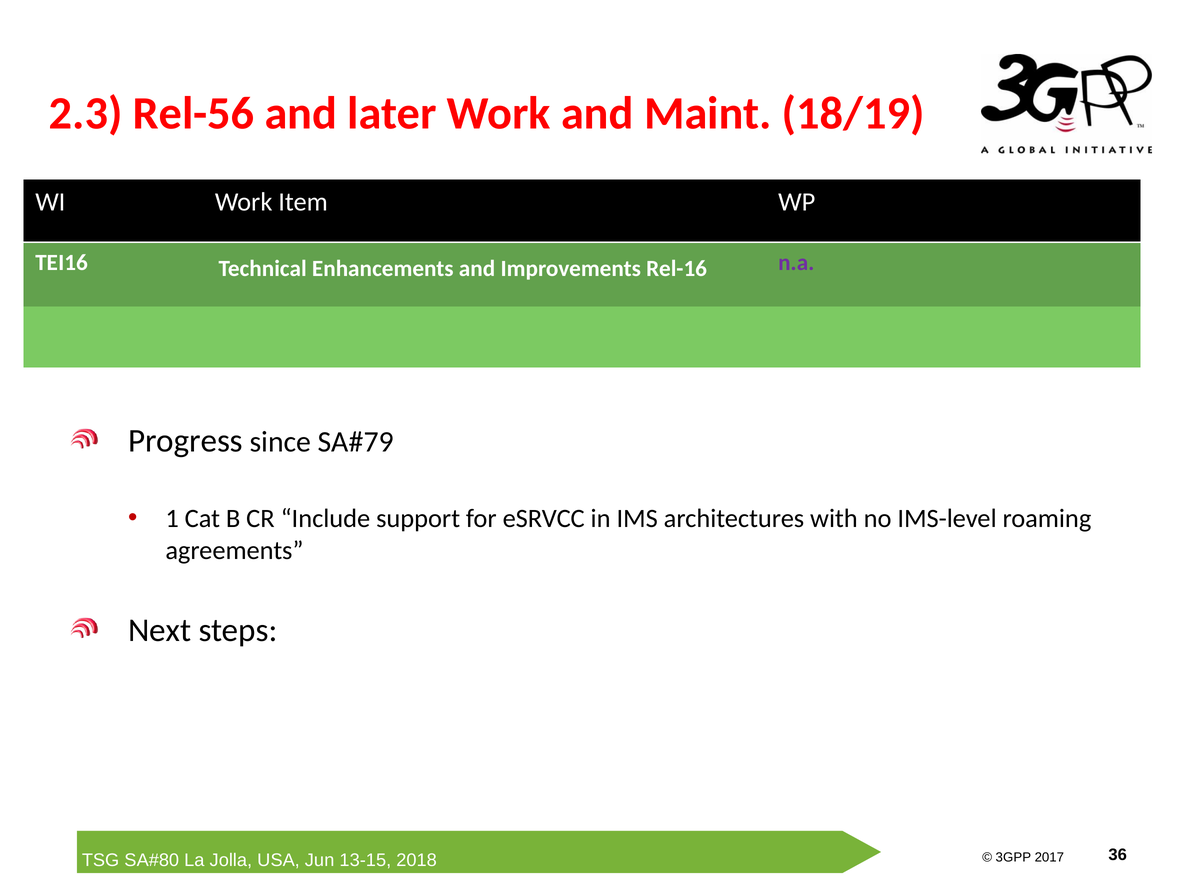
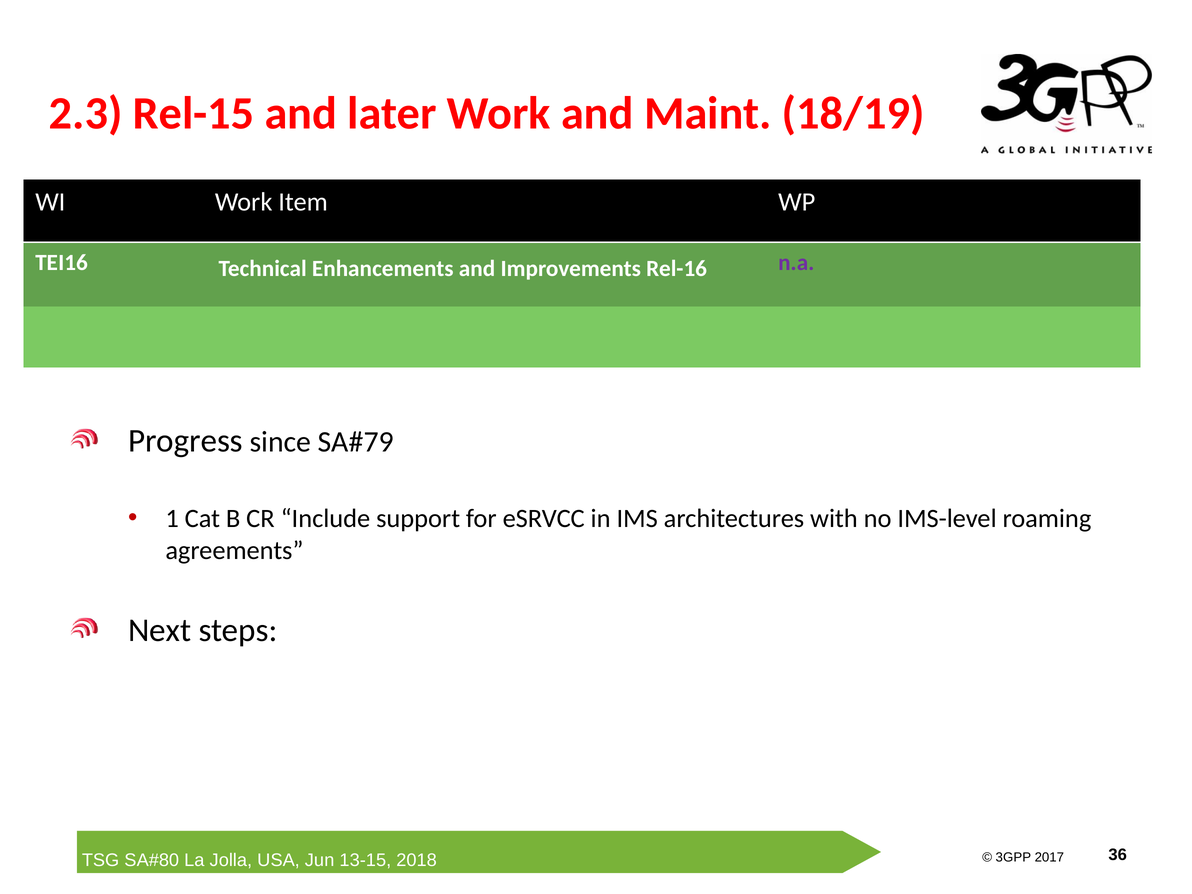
Rel-56: Rel-56 -> Rel-15 (194, 114)
